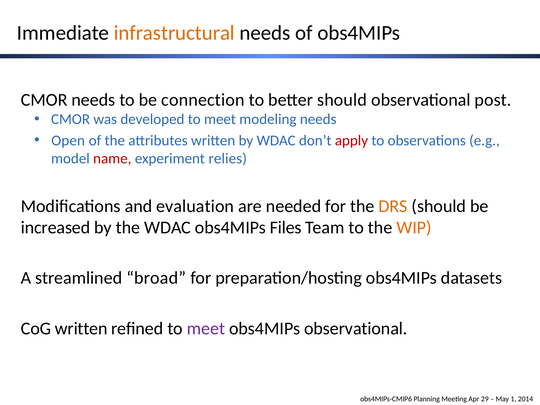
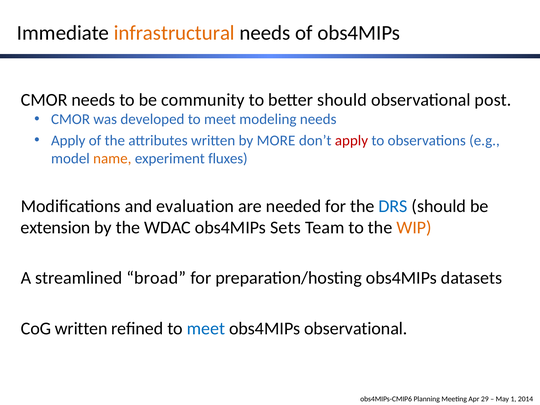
connection: connection -> community (203, 100)
Open: Open -> Apply (68, 140)
by WDAC: WDAC -> MORE (276, 140)
name colour: red -> orange (112, 158)
relies: relies -> fluxes (228, 158)
DRS colour: orange -> blue (393, 206)
increased: increased -> extension (56, 228)
Files: Files -> Sets (286, 228)
meet colour: purple -> blue (206, 328)
